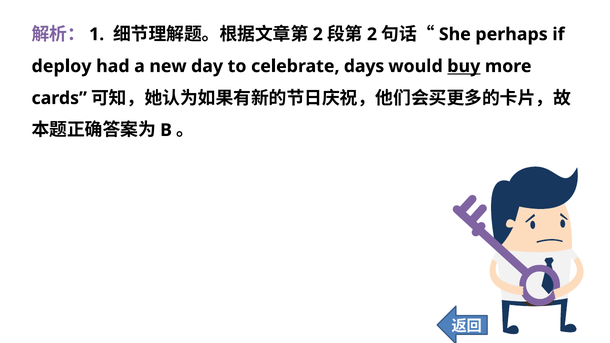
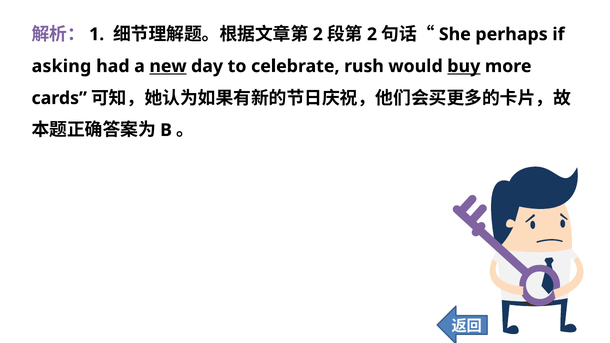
deploy: deploy -> asking (61, 66)
new underline: none -> present (168, 66)
days: days -> rush (364, 66)
